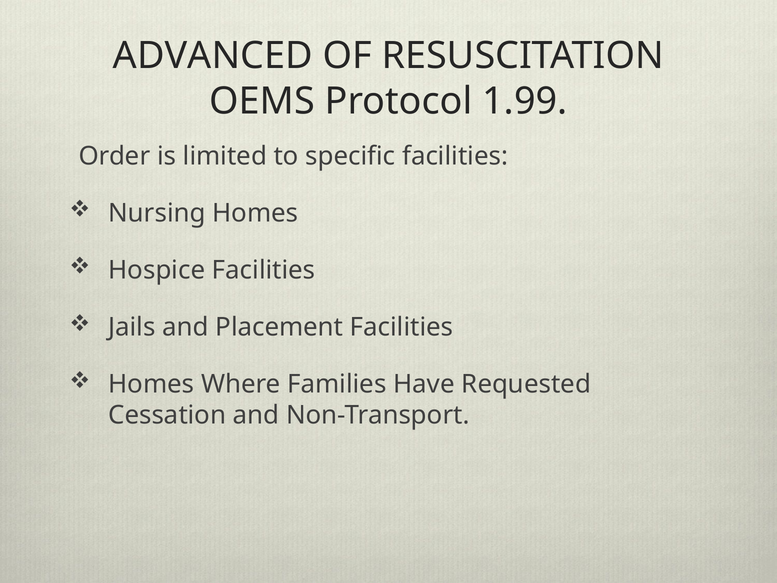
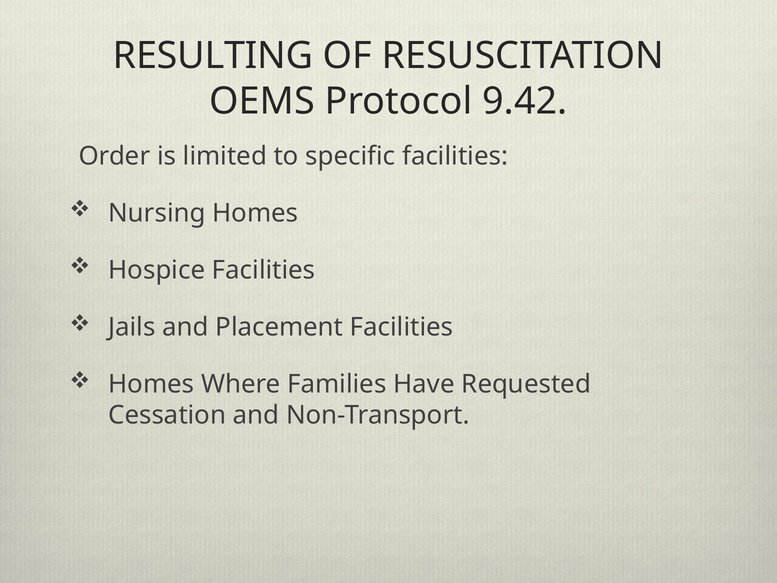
ADVANCED: ADVANCED -> RESULTING (213, 56)
1.99: 1.99 -> 9.42 (525, 101)
